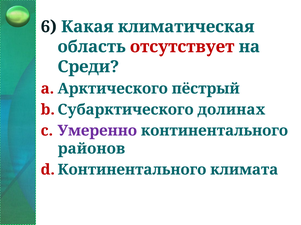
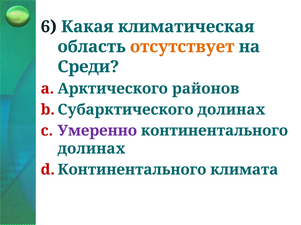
отсутствует colour: red -> orange (182, 47)
пёстрый: пёстрый -> районов (206, 89)
районов: районов -> долинах (91, 149)
